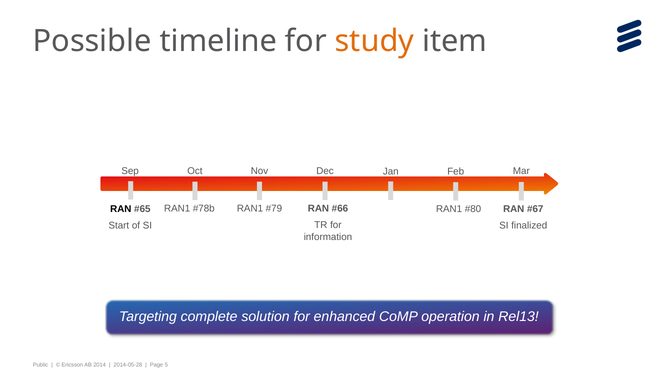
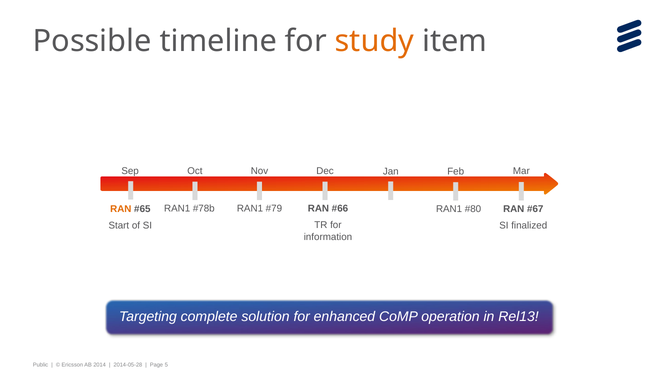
RAN colour: black -> orange (121, 209)
